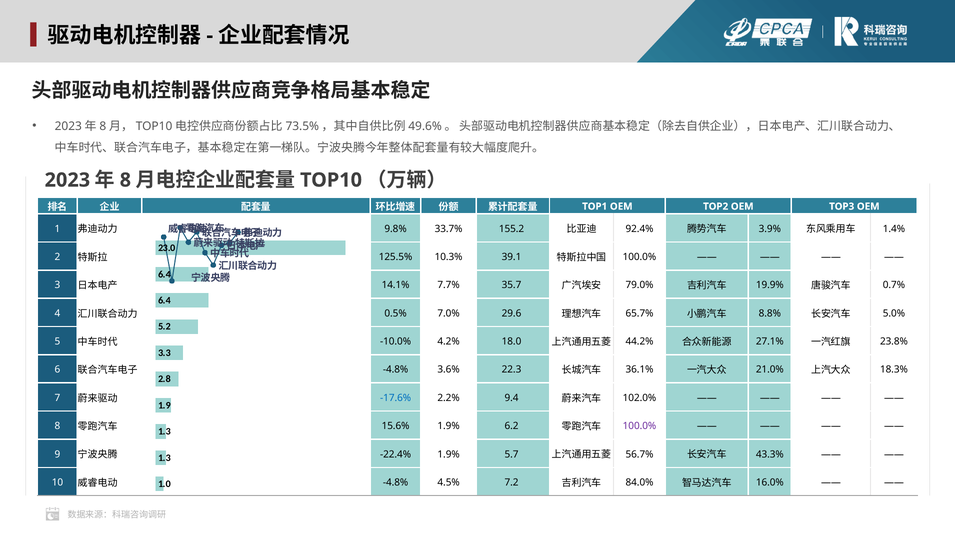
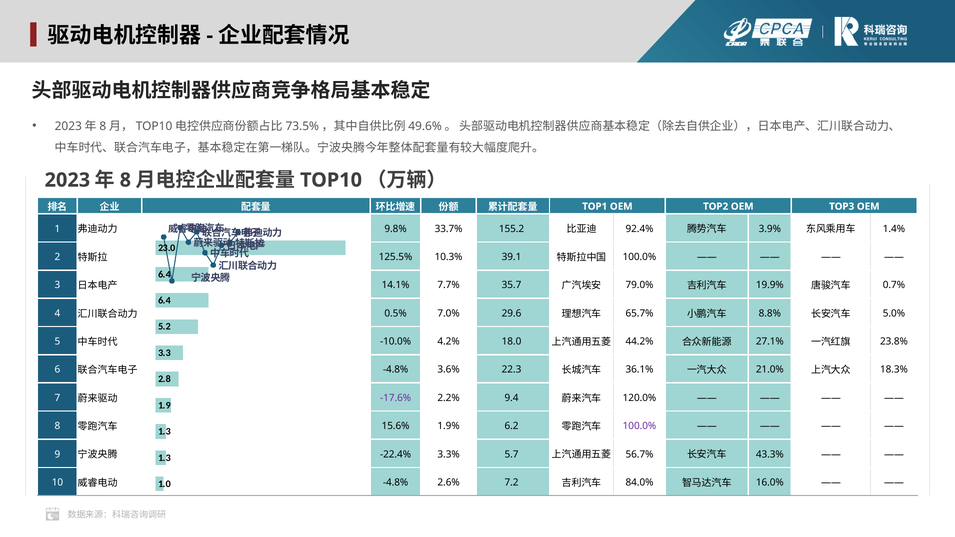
-17.6% colour: blue -> purple (396, 398)
102.0%: 102.0% -> 120.0% (639, 398)
-22.4% 1.9%: 1.9% -> 3.3% (449, 454)
4.5%: 4.5% -> 2.6% (449, 483)
